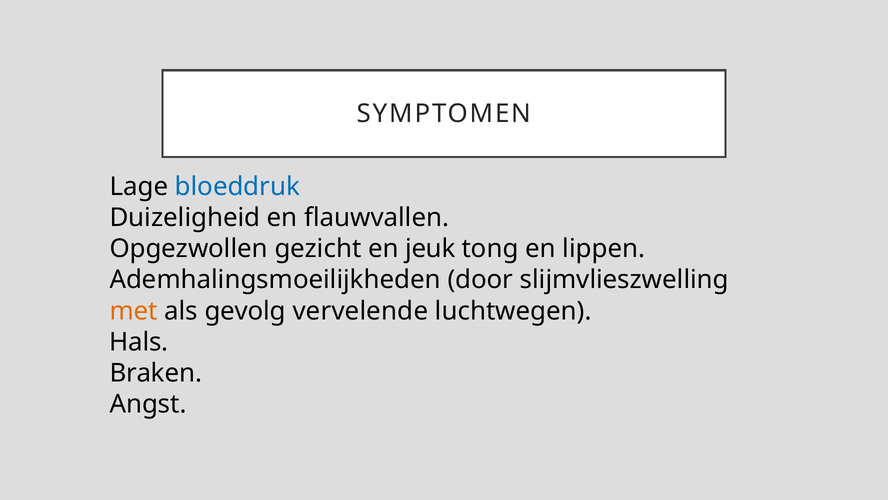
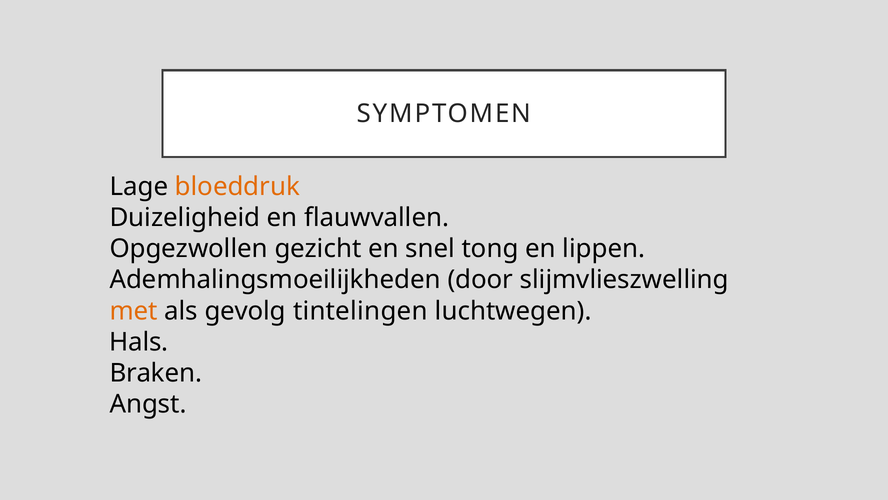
bloeddruk colour: blue -> orange (237, 186)
jeuk: jeuk -> snel (430, 248)
vervelende: vervelende -> tintelingen (360, 311)
